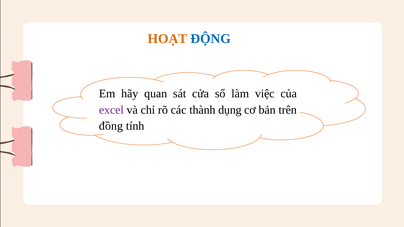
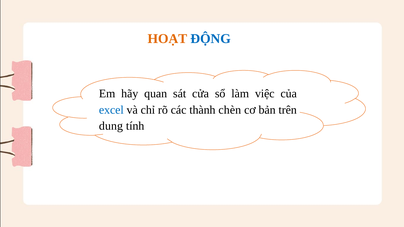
excel colour: purple -> blue (111, 110)
dụng: dụng -> chèn (230, 110)
đồng: đồng -> dung (111, 126)
